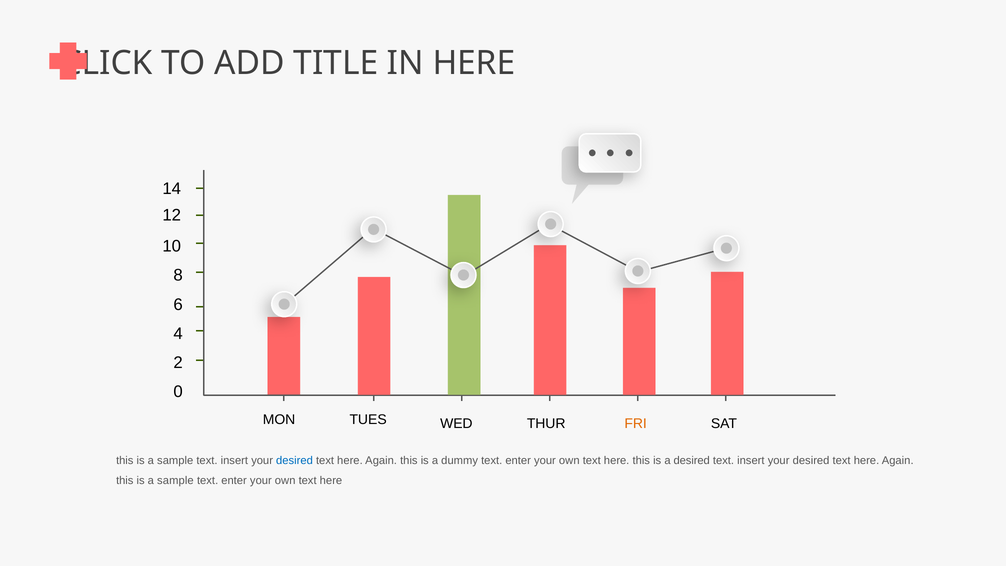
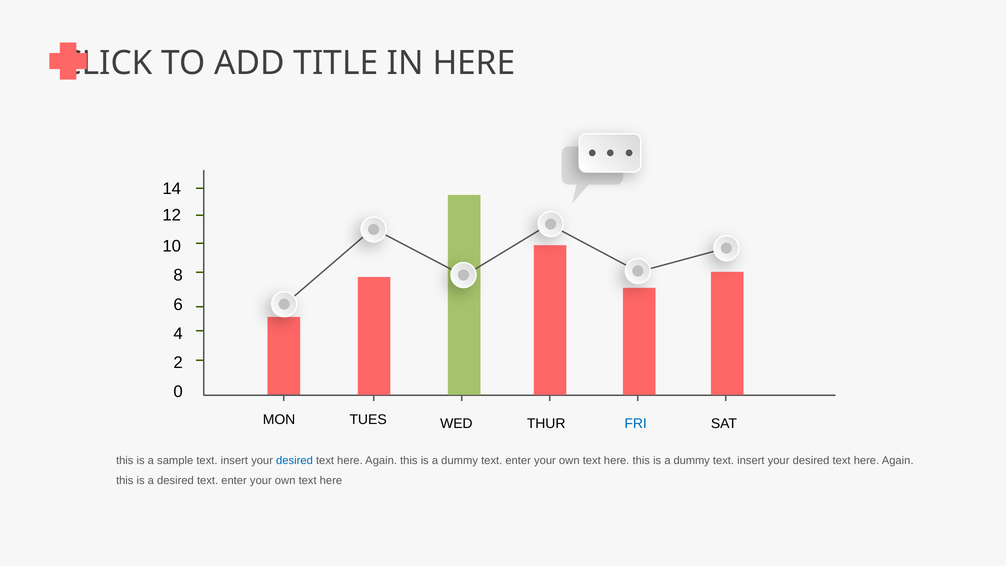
FRI colour: orange -> blue (636, 424)
desired: desired -> dummy (692, 461)
sample: sample -> desired (175, 480)
